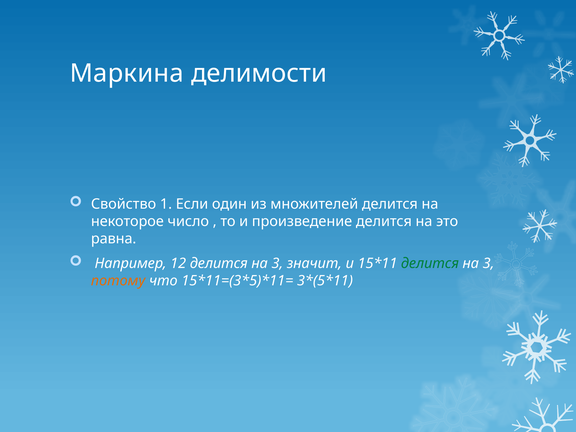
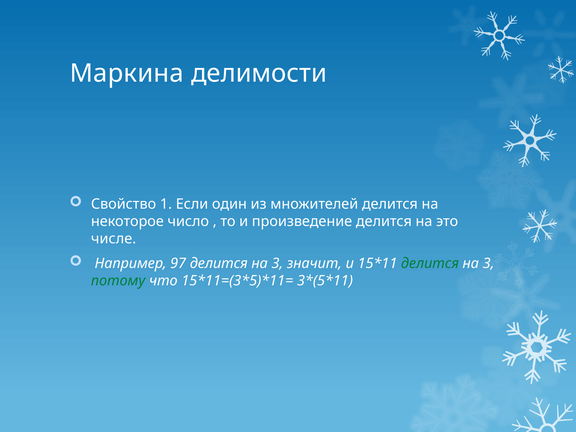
равна: равна -> числе (114, 239)
12: 12 -> 97 (178, 264)
потому colour: orange -> green (118, 281)
